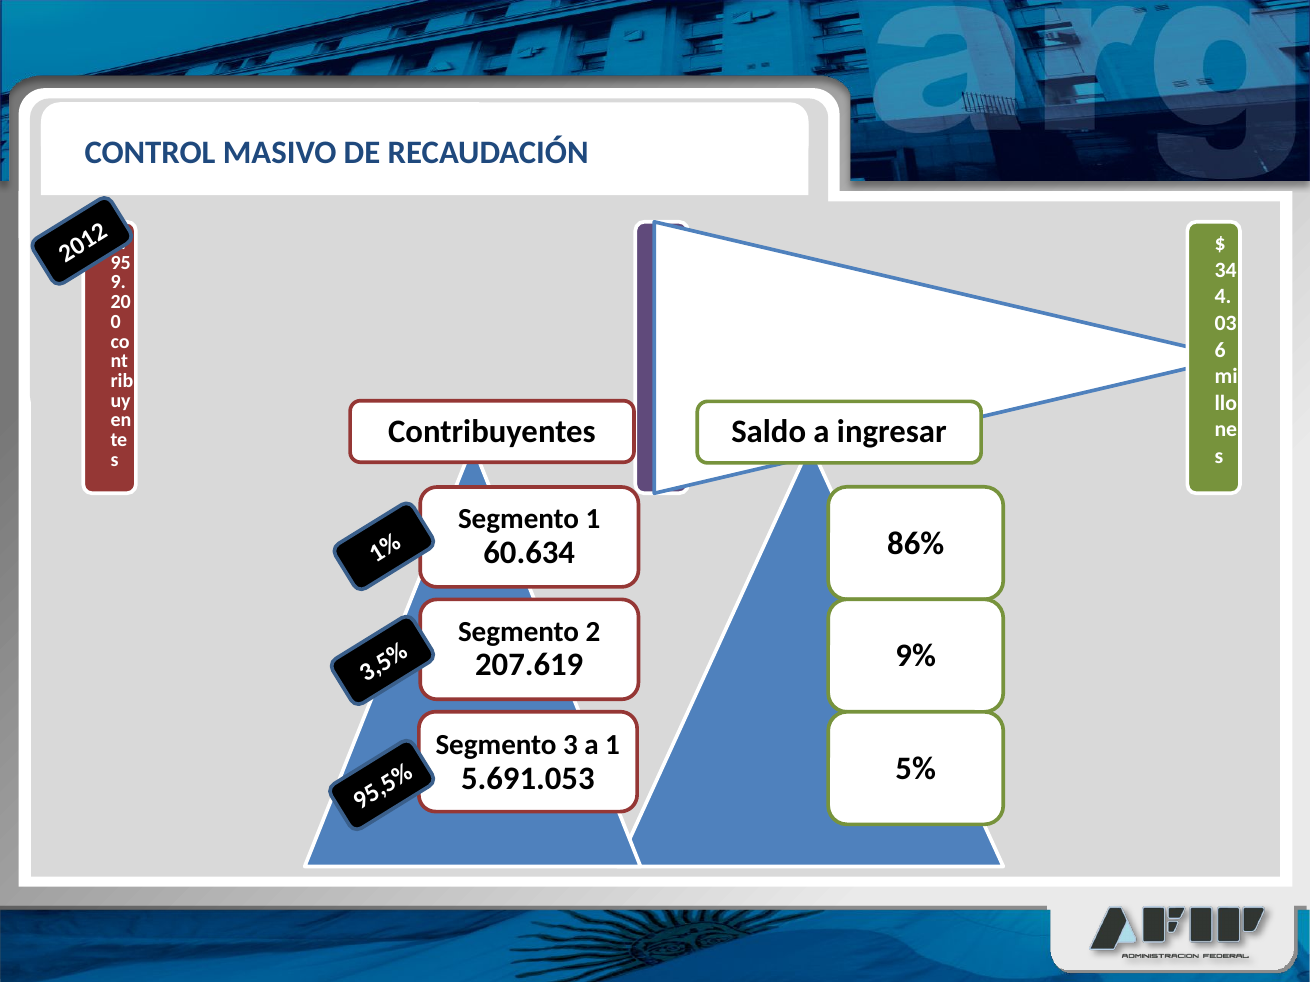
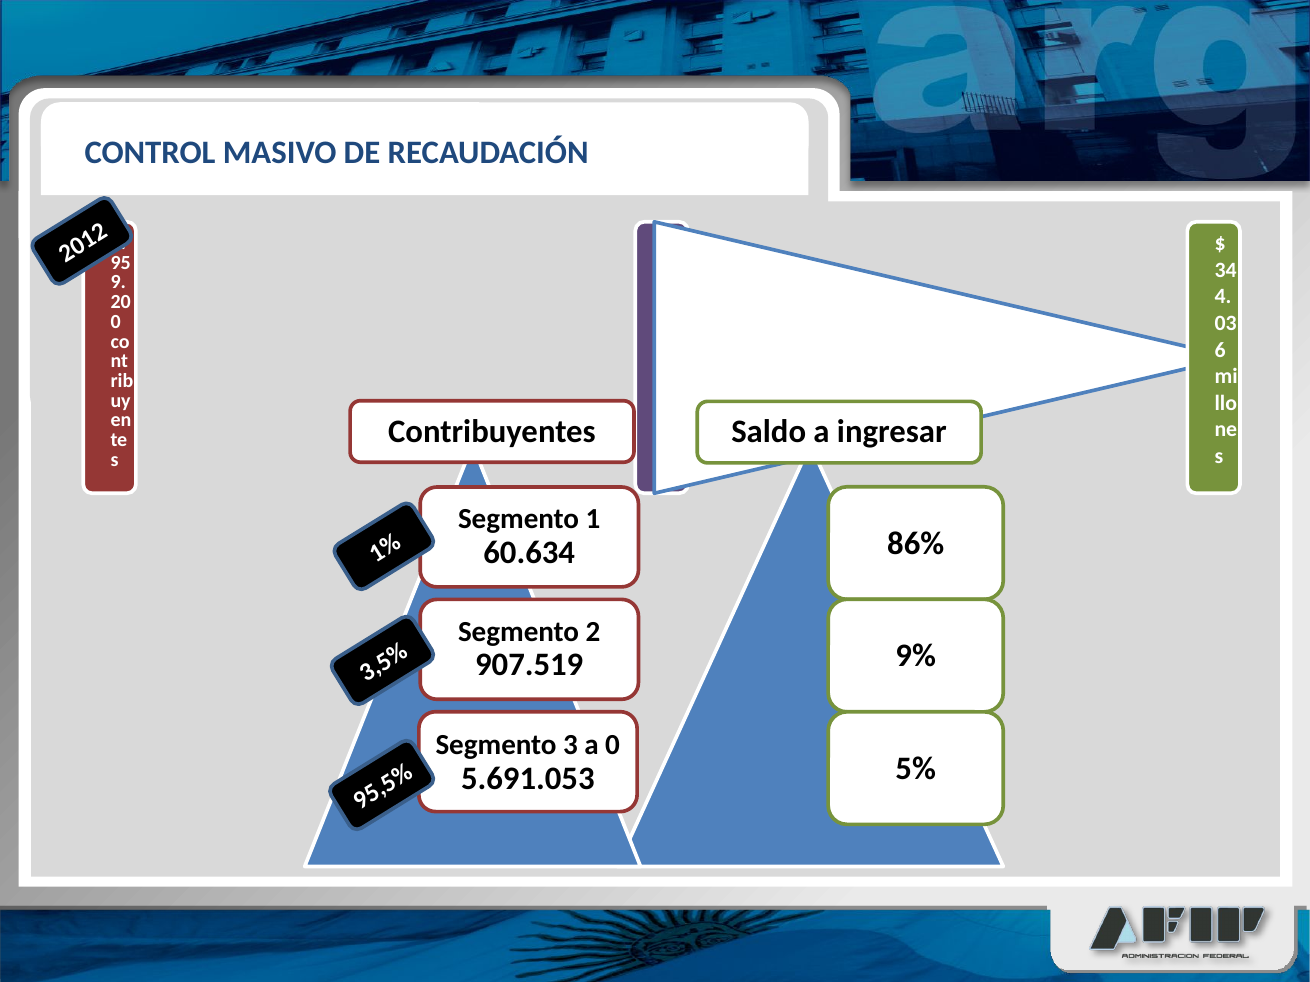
207.619: 207.619 -> 907.519 (529, 665)
a 1: 1 -> 0 (612, 745)
